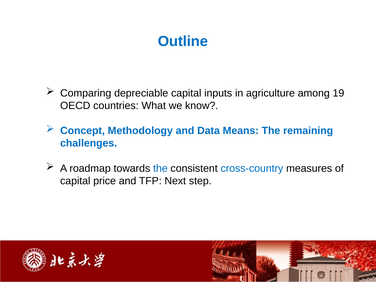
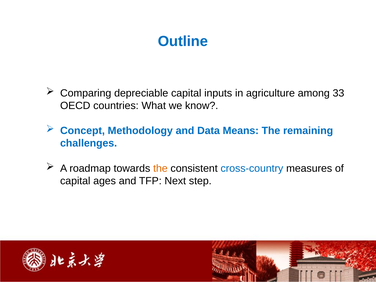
19: 19 -> 33 (338, 93)
the colour: blue -> orange (160, 168)
price: price -> ages (105, 181)
